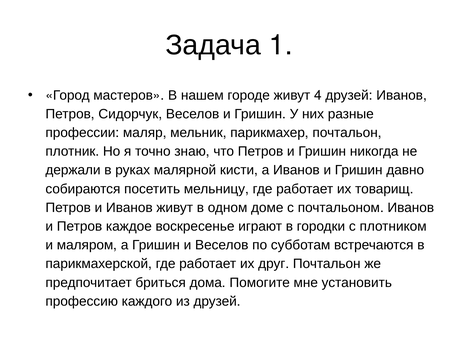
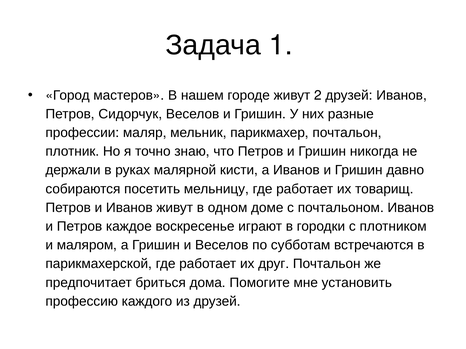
4: 4 -> 2 (318, 95)
